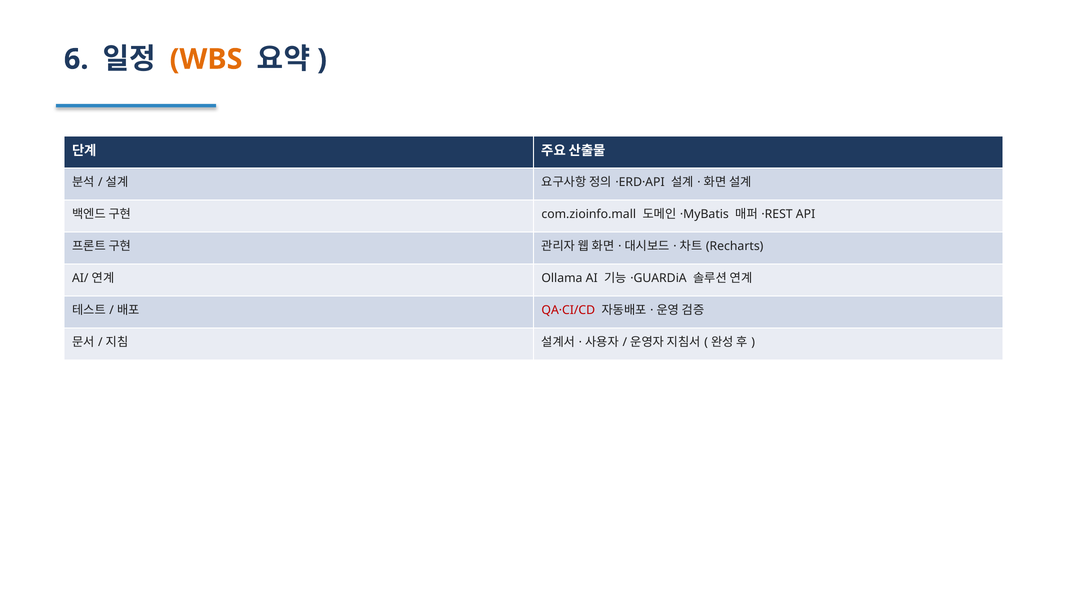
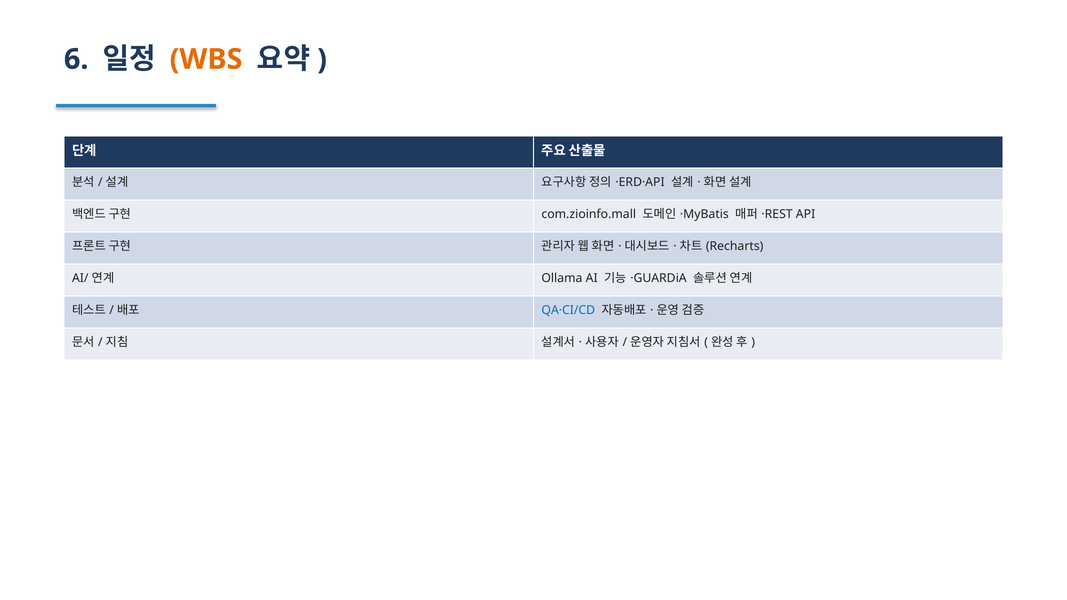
QA·CI/CD colour: red -> blue (568, 310)
